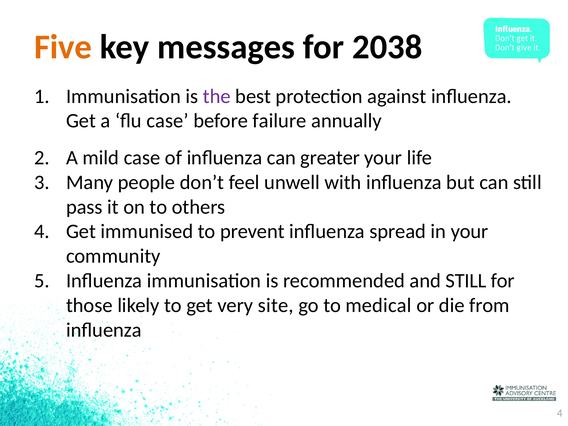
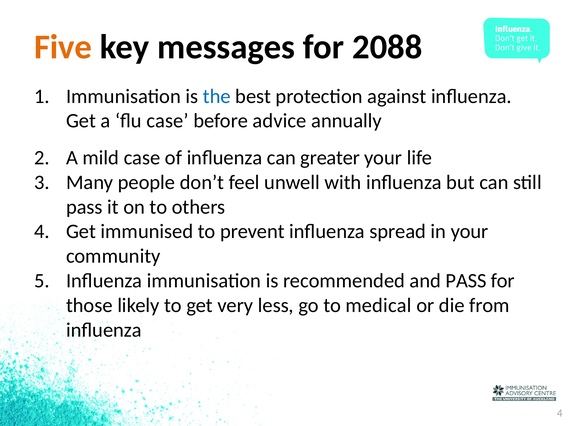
2038: 2038 -> 2088 (387, 47)
the colour: purple -> blue (217, 96)
failure: failure -> advice (280, 121)
and STILL: STILL -> PASS (466, 281)
site: site -> less (276, 305)
